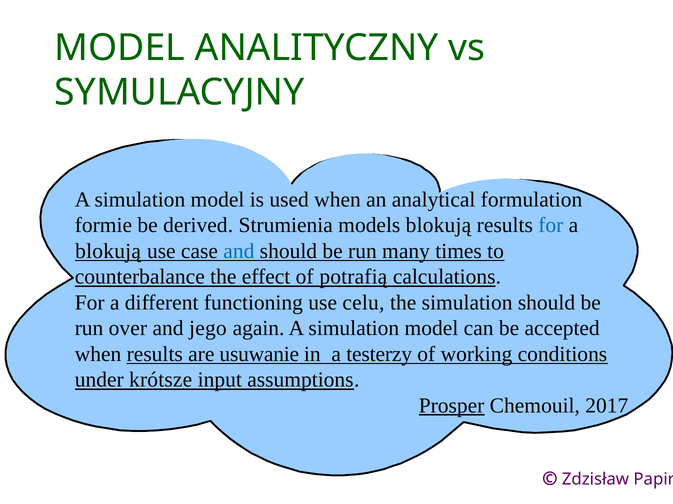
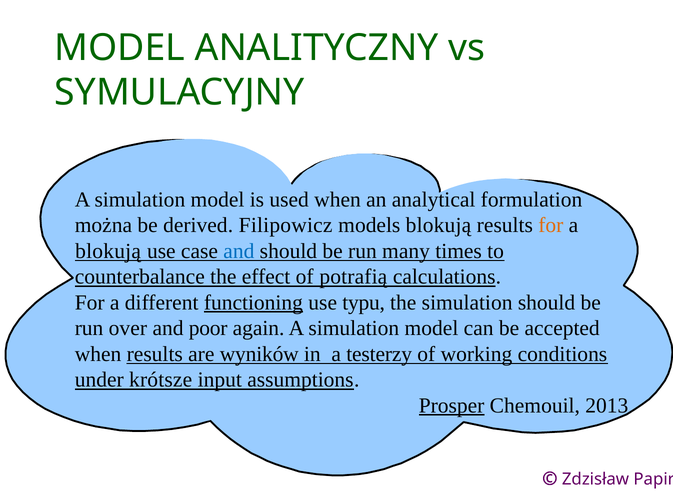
formie: formie -> można (103, 226)
Strumienia: Strumienia -> Filipowicz (286, 226)
for colour: blue -> orange (551, 226)
functioning underline: none -> present (253, 303)
celu: celu -> typu (364, 303)
jego: jego -> poor (208, 329)
usuwanie: usuwanie -> wyników (259, 354)
2017: 2017 -> 2013 (607, 406)
